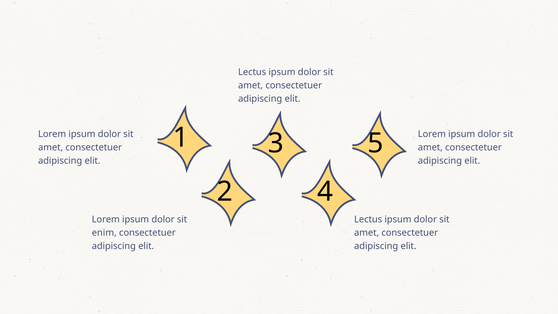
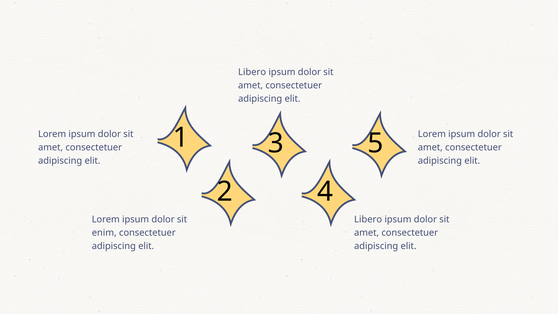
Lectus: Lectus -> Libero (252, 72)
Lectus: Lectus -> Libero (368, 219)
